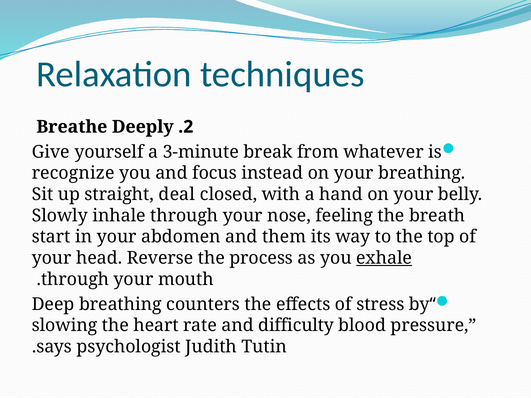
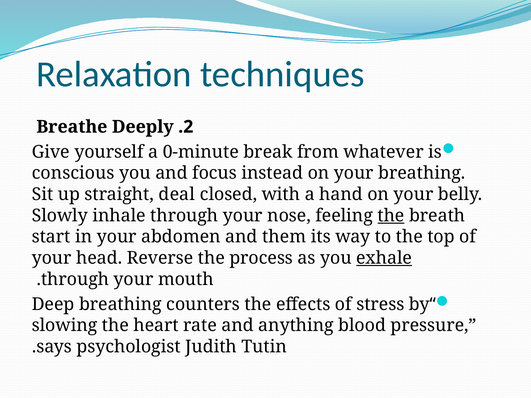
3-minute: 3-minute -> 0-minute (201, 152)
recognize: recognize -> conscious (73, 173)
the underline: none -> present (391, 216)
difficulty: difficulty -> anything (296, 326)
